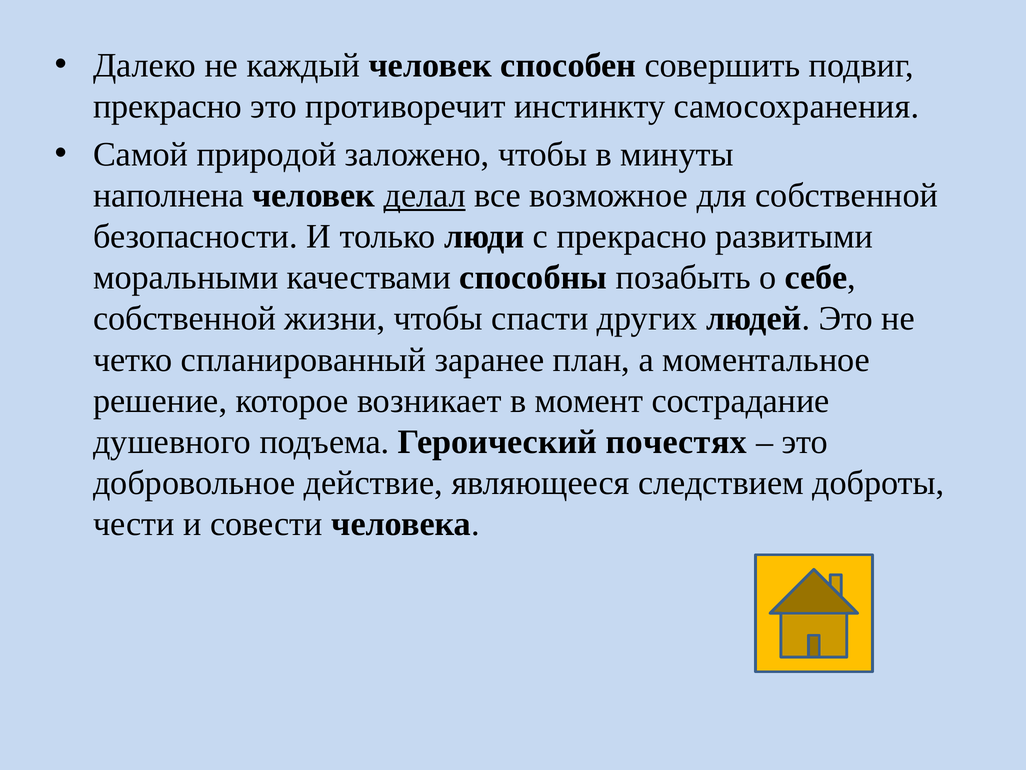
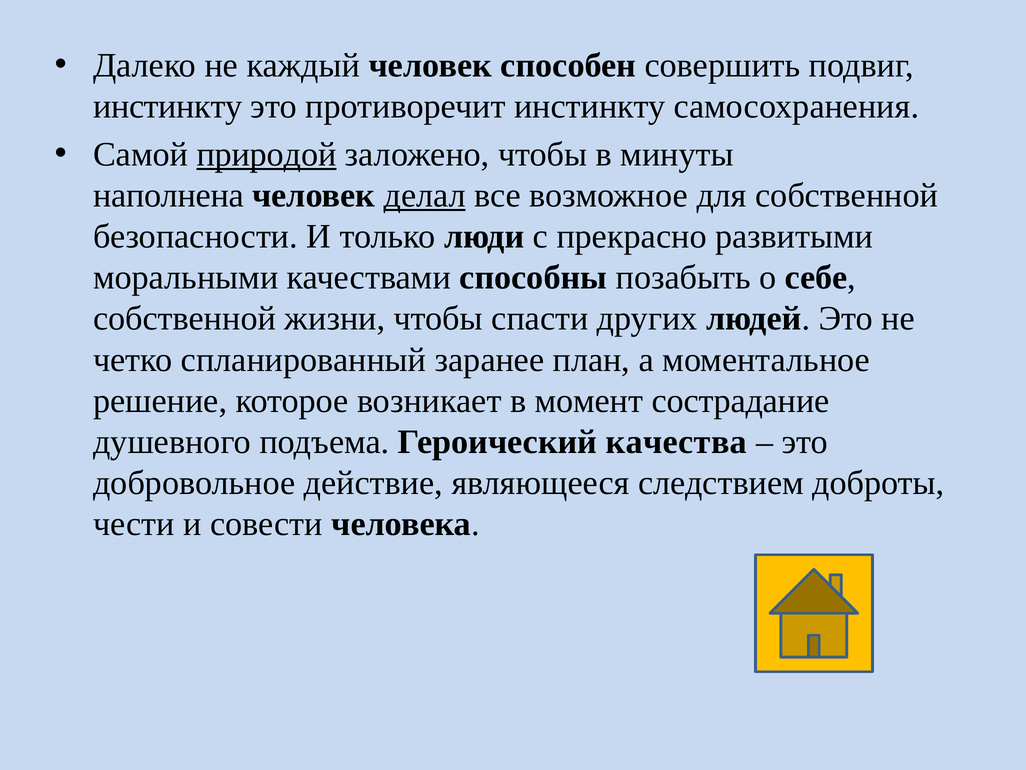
прекрасно: прекрасно -> инстинкту (168, 106)
природой underline: none -> present (267, 154)
почестях: почестях -> качества (676, 442)
